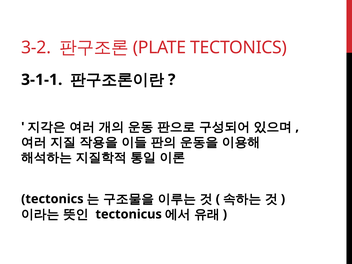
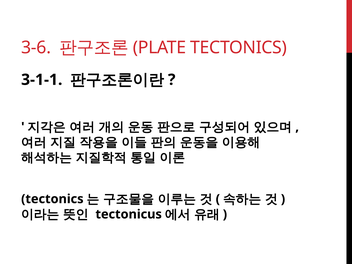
3-2: 3-2 -> 3-6 (36, 48)
